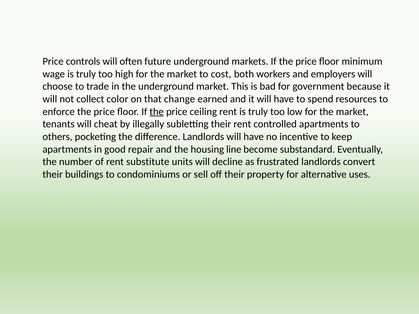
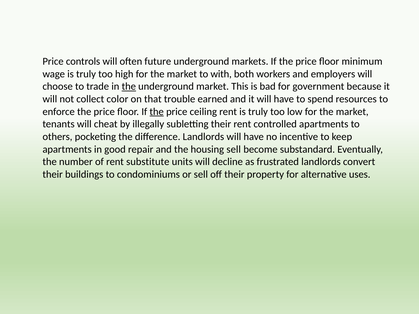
cost: cost -> with (221, 74)
the underline: none -> present (129, 87)
change: change -> trouble (180, 99)
housing line: line -> sell (234, 149)
